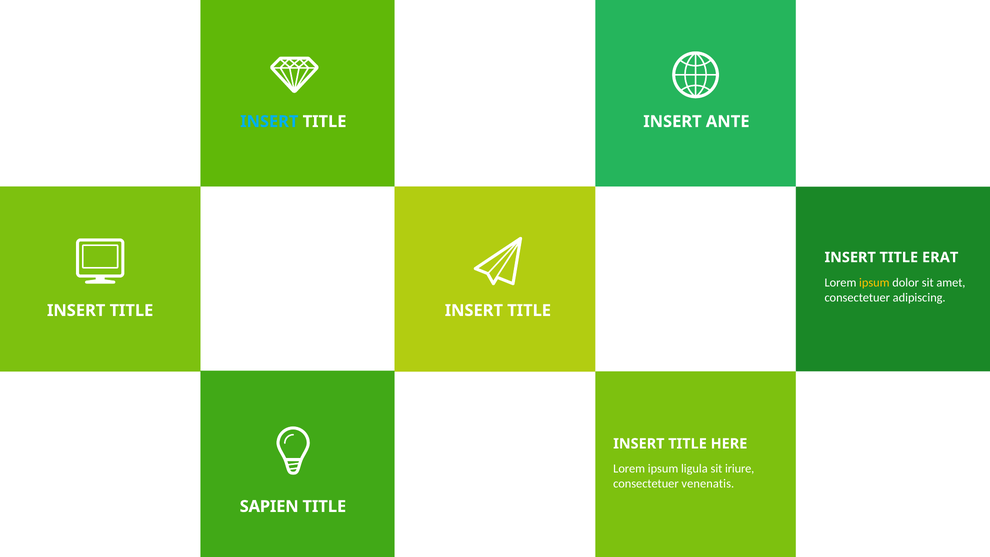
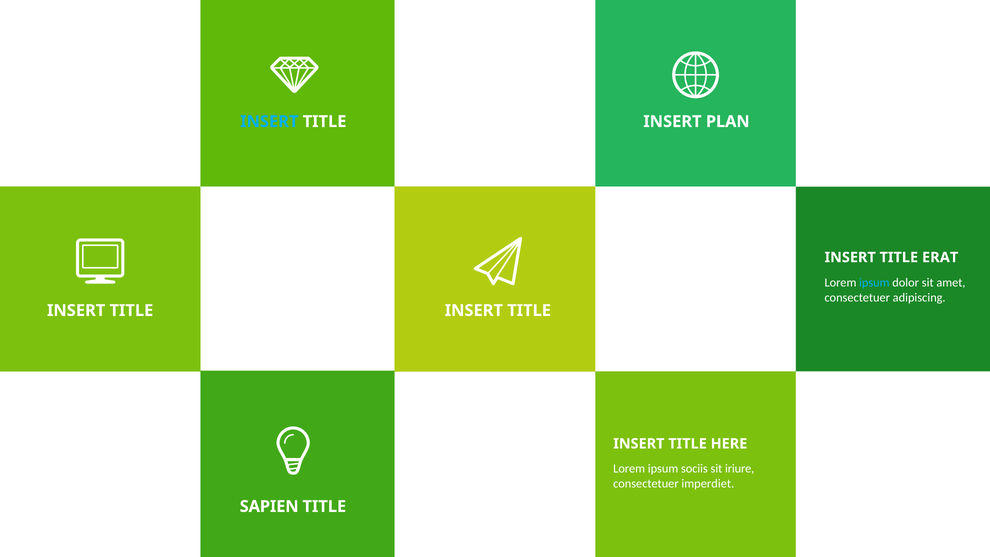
ANTE: ANTE -> PLAN (728, 122)
ipsum colour: yellow -> light blue (874, 283)
ligula: ligula -> sociis (694, 469)
venenatis: venenatis -> imperdiet (708, 484)
